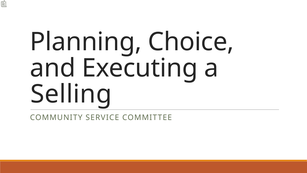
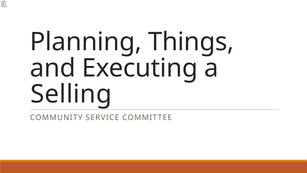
Choice: Choice -> Things (191, 42)
